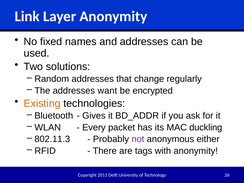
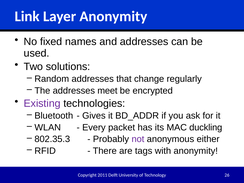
want: want -> meet (107, 91)
Existing colour: orange -> purple (42, 103)
802.11.3: 802.11.3 -> 802.35.3 (52, 139)
